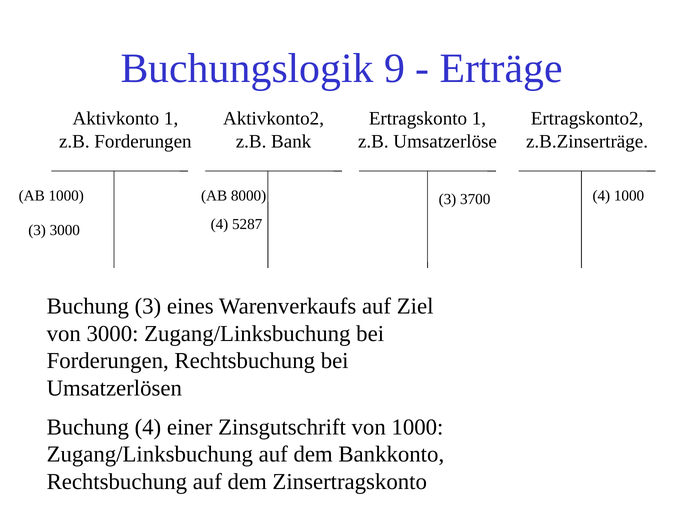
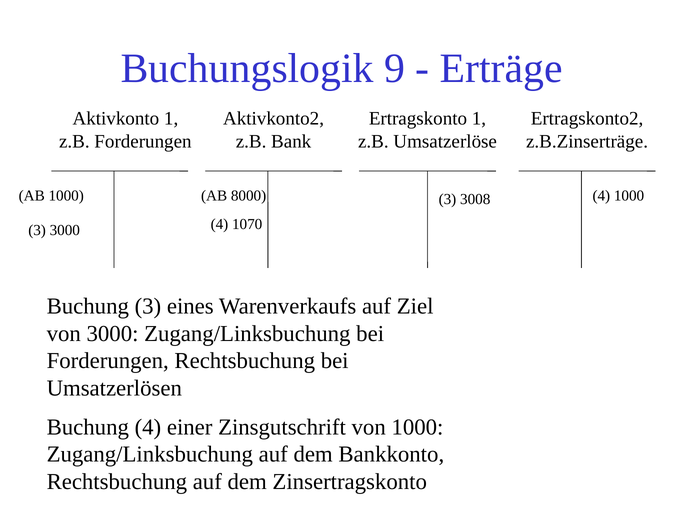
3700: 3700 -> 3008 (475, 199)
5287: 5287 -> 1070 (247, 224)
